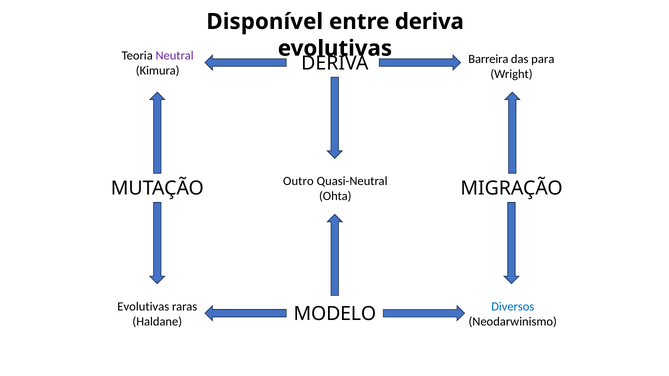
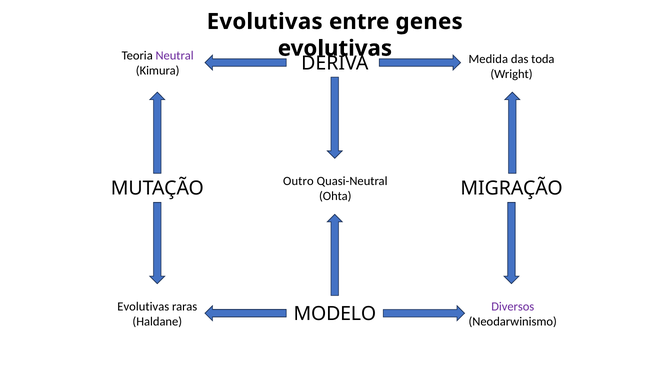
Disponível: Disponível -> Evolutivas (265, 22)
entre deriva: deriva -> genes (429, 22)
Barreira: Barreira -> Medida (488, 59)
para: para -> toda (543, 59)
Diversos colour: blue -> purple (513, 307)
